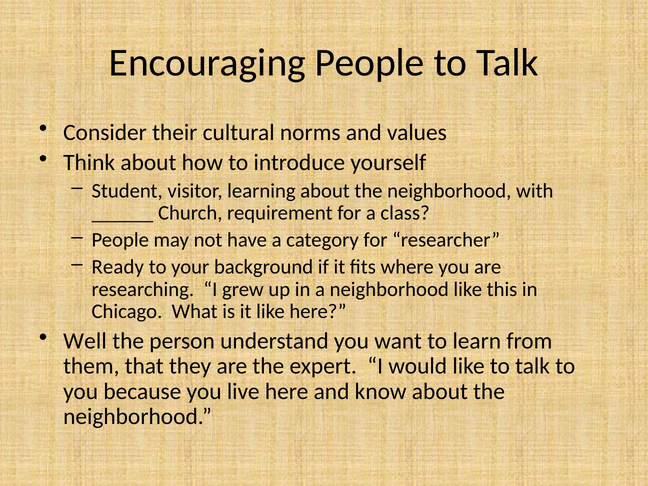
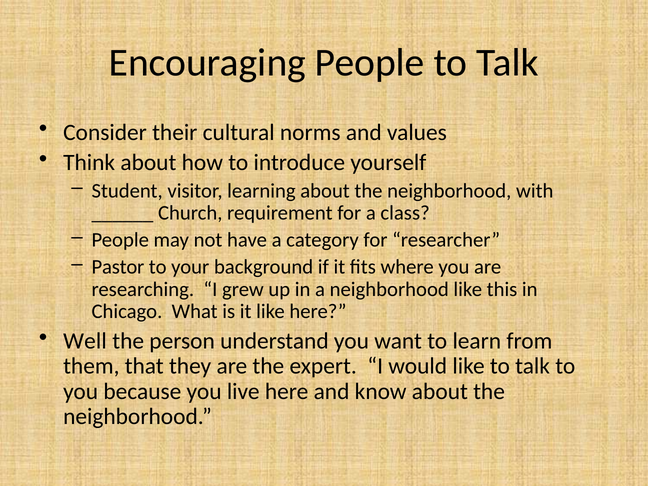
Ready: Ready -> Pastor (118, 267)
